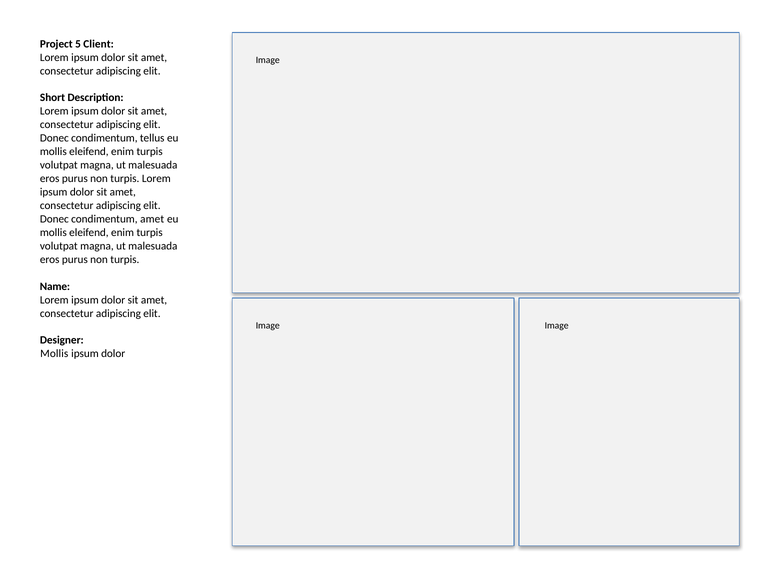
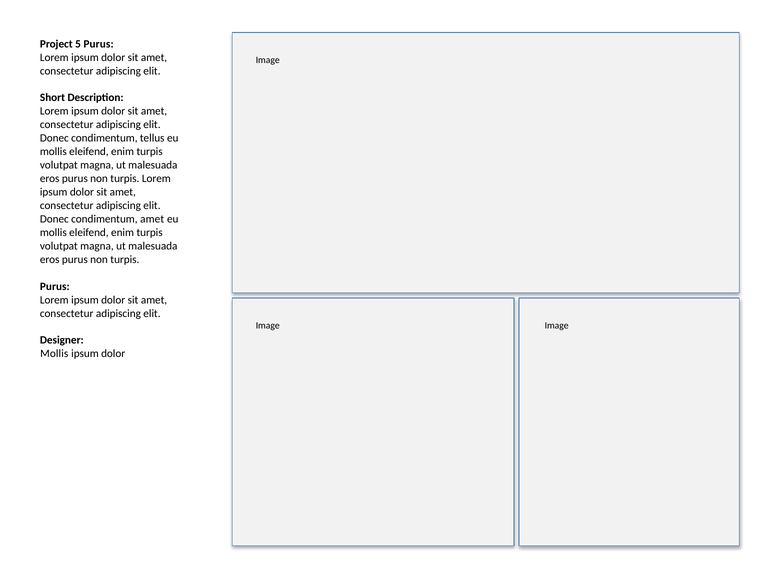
5 Client: Client -> Purus (99, 44)
Name: Name -> Purus (55, 286)
